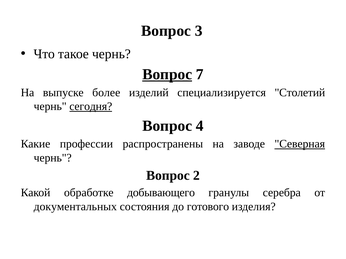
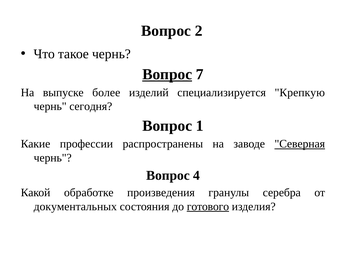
3: 3 -> 2 (199, 31)
Столетий: Столетий -> Крепкую (300, 93)
сегодня underline: present -> none (91, 107)
4: 4 -> 1 (200, 126)
2: 2 -> 4 (196, 176)
добывающего: добывающего -> произведения (161, 193)
готового underline: none -> present (208, 207)
